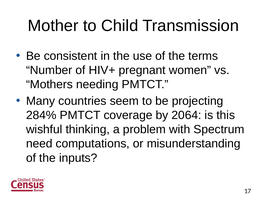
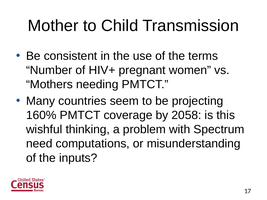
284%: 284% -> 160% (41, 115)
2064: 2064 -> 2058 (186, 115)
